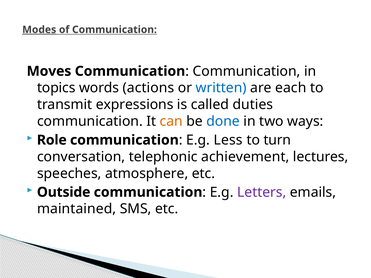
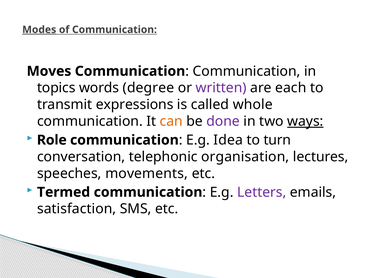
actions: actions -> degree (148, 88)
written colour: blue -> purple (221, 88)
duties: duties -> whole (253, 105)
done colour: blue -> purple (223, 121)
ways underline: none -> present (305, 121)
Less: Less -> Idea (228, 140)
achievement: achievement -> organisation (245, 157)
atmosphere: atmosphere -> movements (147, 174)
Outside: Outside -> Termed (64, 192)
maintained: maintained -> satisfaction (77, 209)
